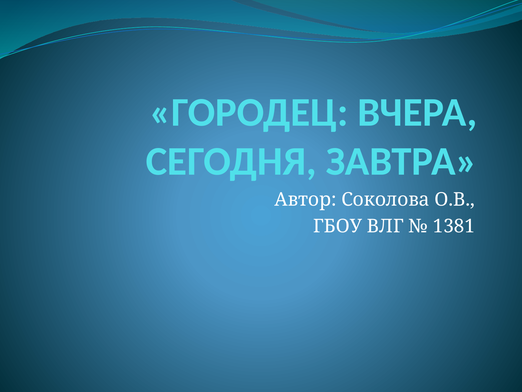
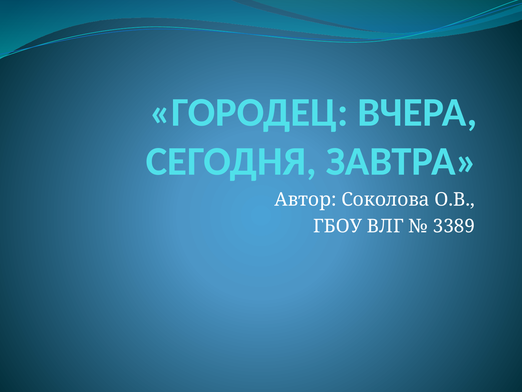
1381: 1381 -> 3389 (454, 226)
